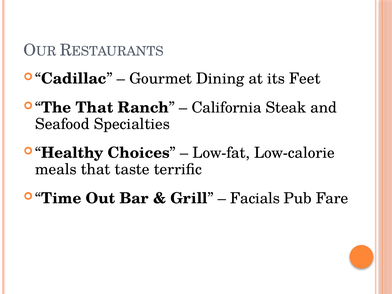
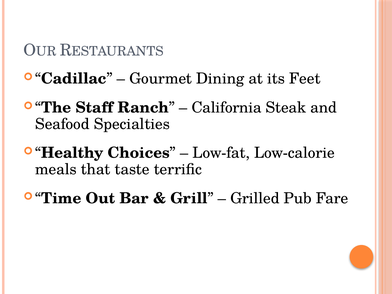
That: That -> Staff (94, 108)
Facials: Facials -> Grilled (255, 198)
